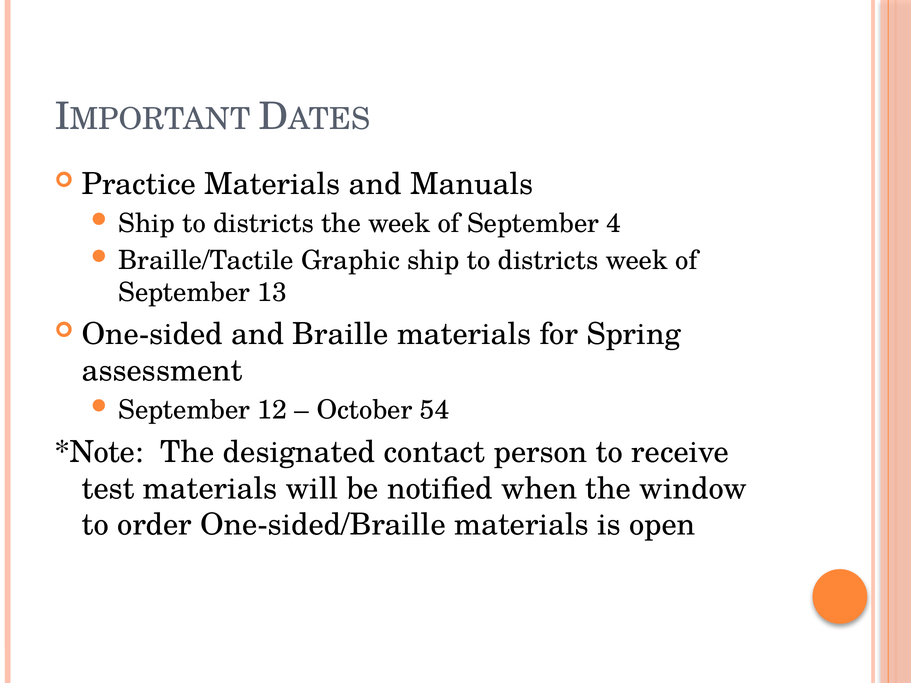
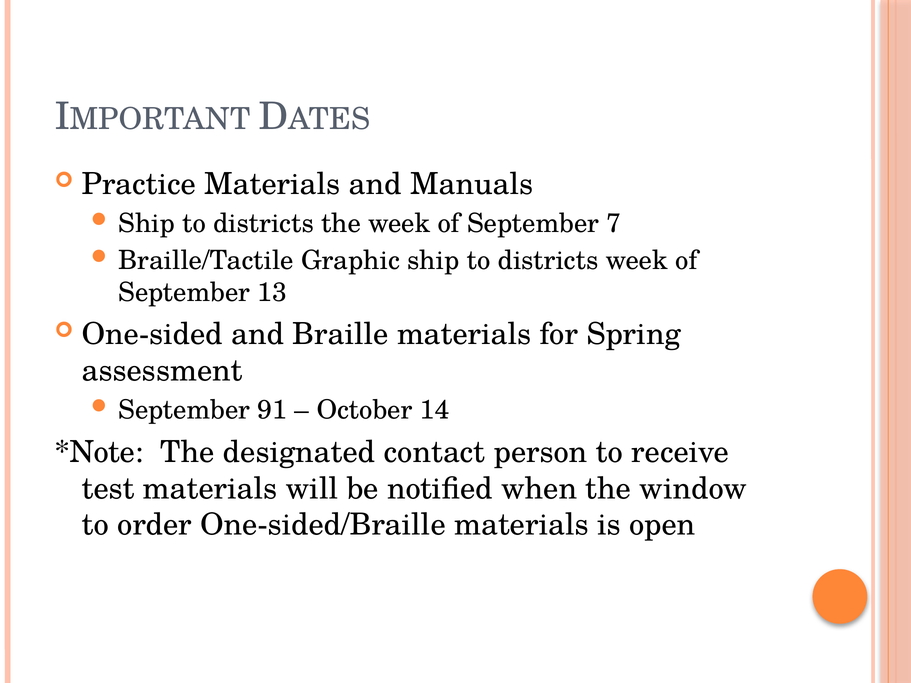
4: 4 -> 7 (614, 223)
12: 12 -> 91 (272, 410)
54: 54 -> 14 (435, 410)
